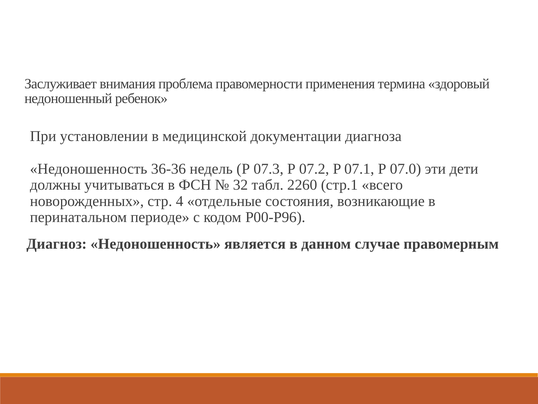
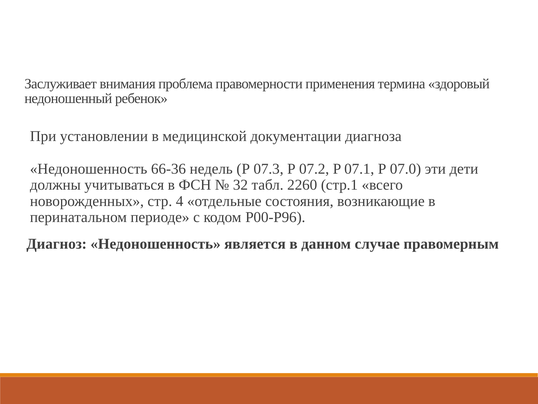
36-36: 36-36 -> 66-36 (169, 169)
